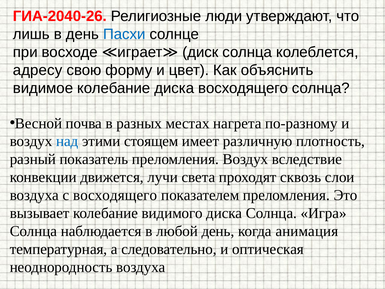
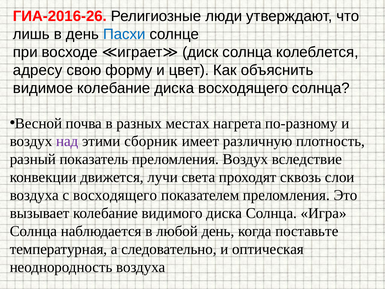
ГИА-2040-26: ГИА-2040-26 -> ГИА-2016-26 (60, 16)
над colour: blue -> purple (67, 141)
стоящем: стоящем -> сборник (151, 141)
анимация: анимация -> поставьте (307, 231)
